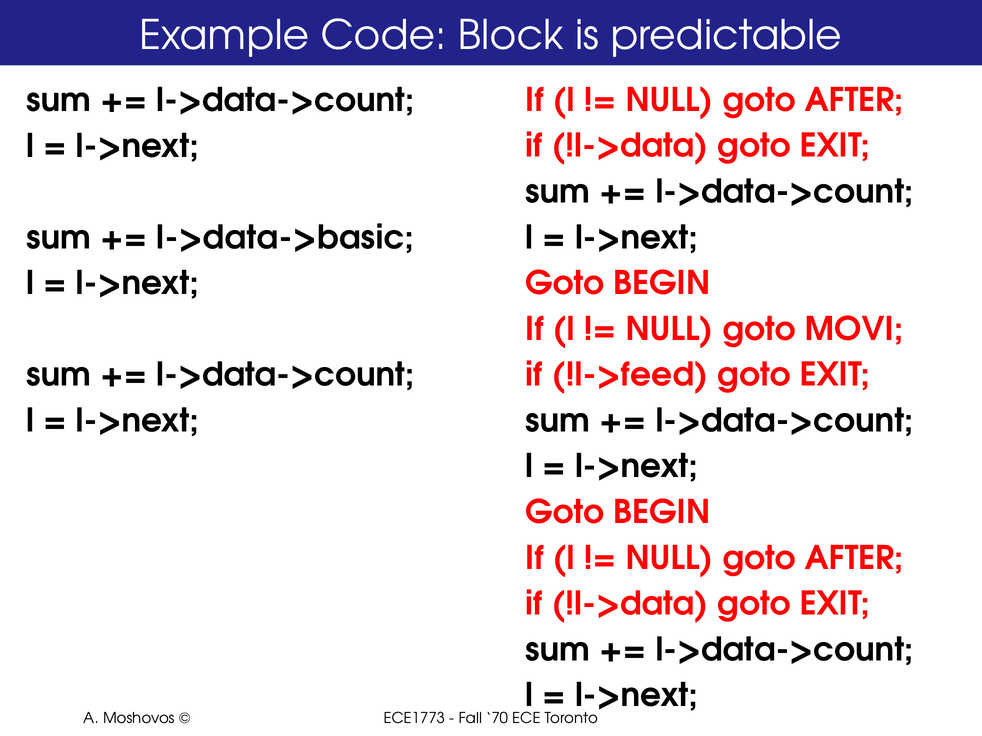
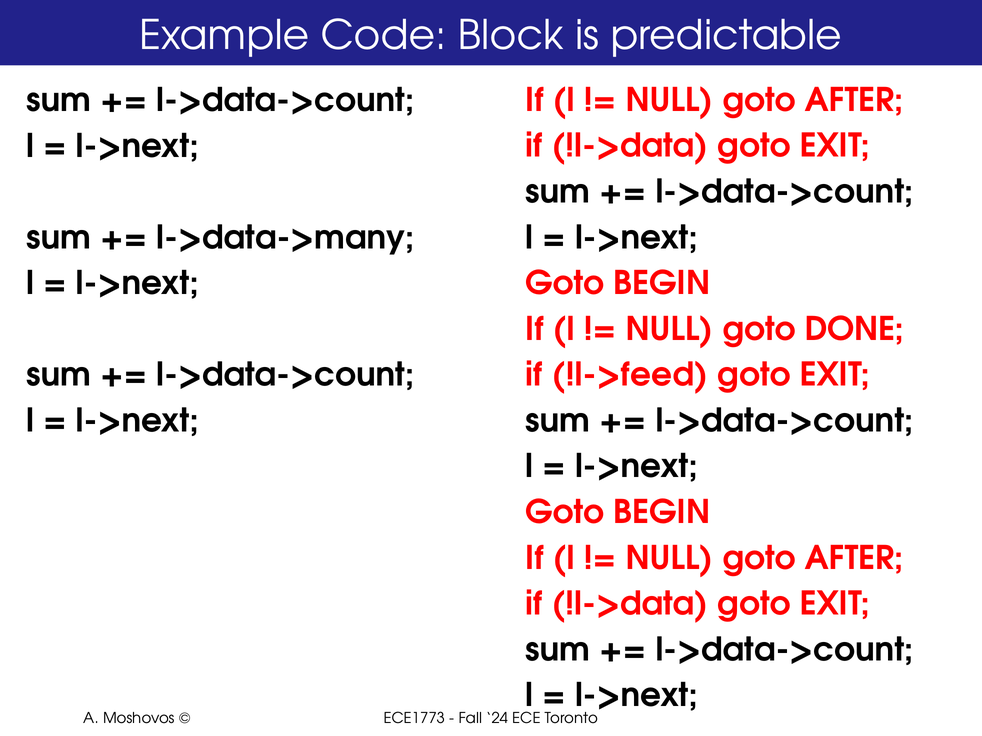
l->data->basic: l->data->basic -> l->data->many (285, 238)
MOVI: MOVI -> DONE (854, 330)
70: 70 -> 24 (497, 719)
